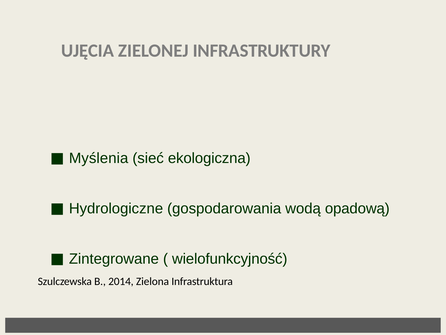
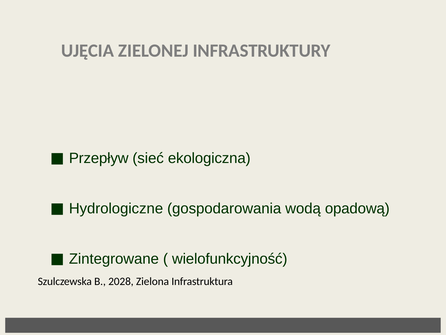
Myślenia: Myślenia -> Przepływ (99, 158)
2014: 2014 -> 2028 (121, 281)
